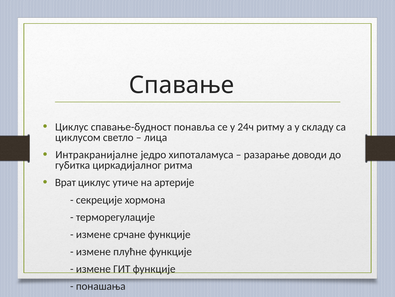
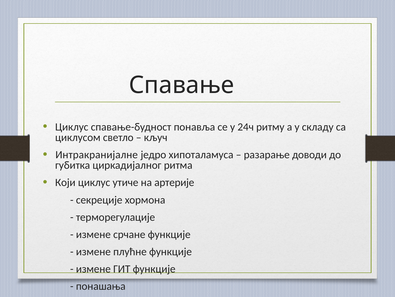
лица: лица -> кључ (156, 137)
Врат: Врат -> Кojи (65, 182)
